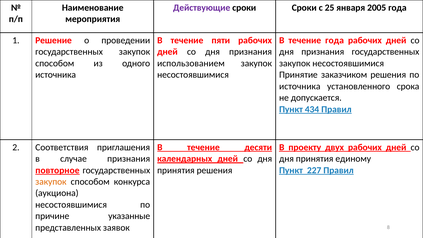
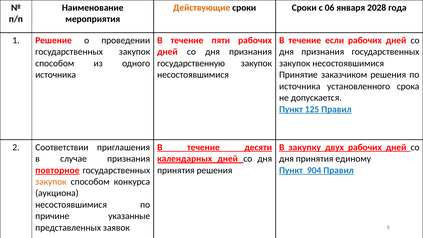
Действующие colour: purple -> orange (202, 8)
25: 25 -> 06 (330, 8)
2005: 2005 -> 2028 (377, 8)
течение года: года -> если (335, 40)
использованием: использованием -> государственную (191, 63)
434: 434 -> 125 (312, 109)
Соответствия: Соответствия -> Соответствии (62, 147)
проекту: проекту -> закупку (305, 147)
227: 227 -> 904 (314, 170)
